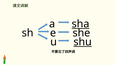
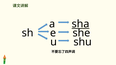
shu underline: present -> none (83, 42)
